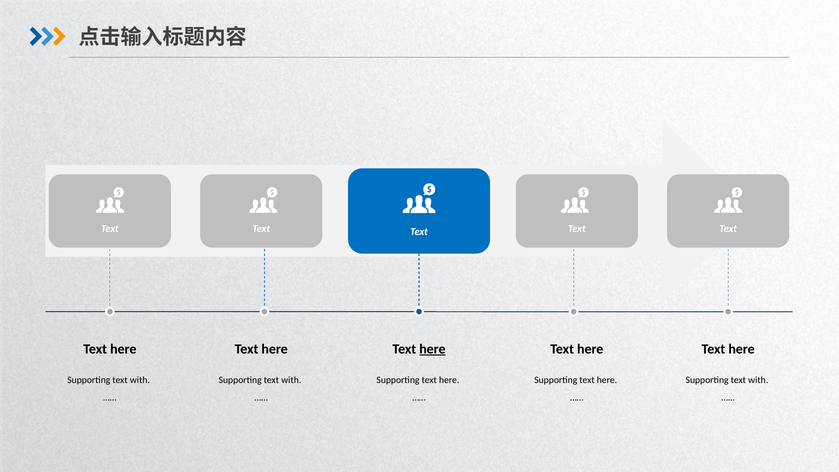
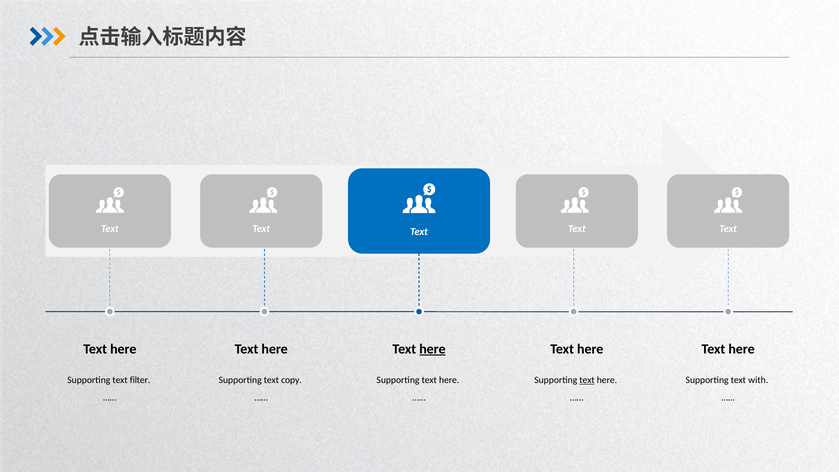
with: with -> filter (140, 380)
with: with -> copy (291, 380)
text underline: none -> present (587, 380)
